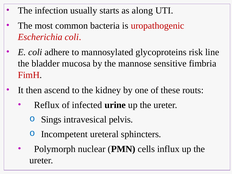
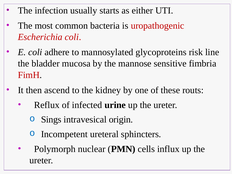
along: along -> either (142, 10)
pelvis: pelvis -> origin (121, 120)
